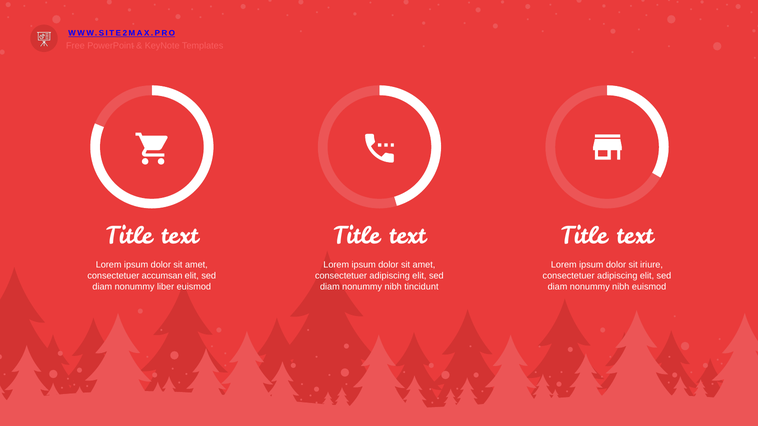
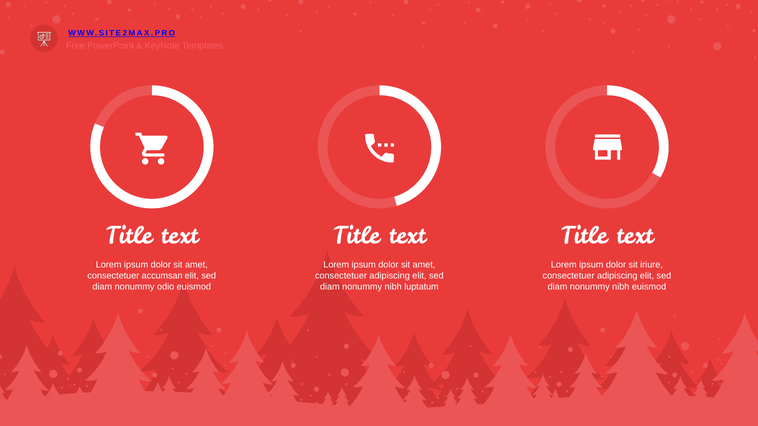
liber: liber -> odio (166, 287)
tincidunt: tincidunt -> luptatum (421, 287)
